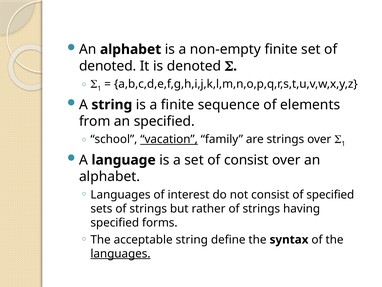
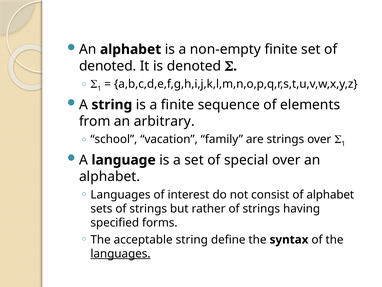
an specified: specified -> arbitrary (164, 121)
vacation underline: present -> none (169, 139)
of consist: consist -> special (246, 160)
of specified: specified -> alphabet (330, 194)
